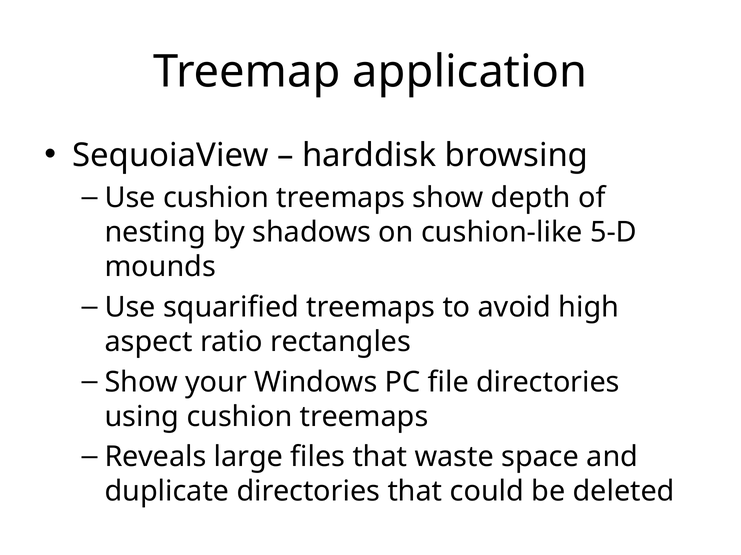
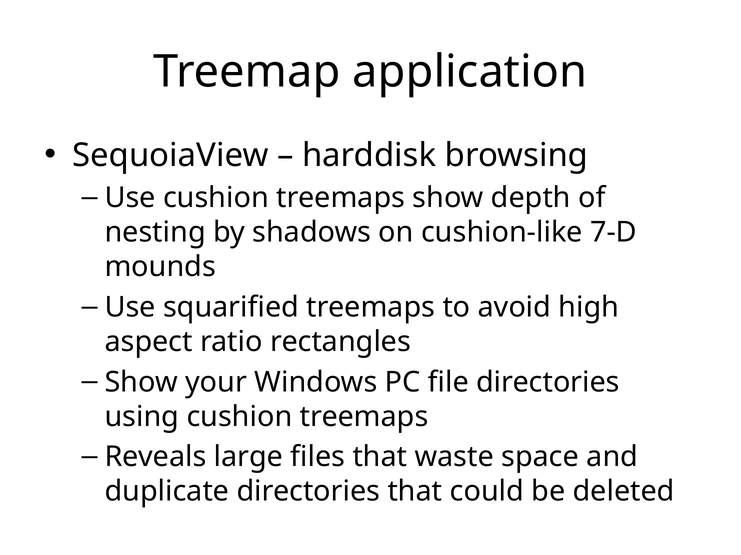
5-D: 5-D -> 7-D (614, 233)
